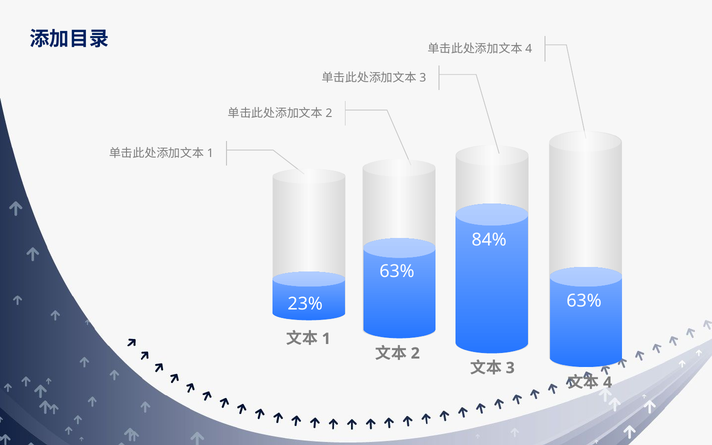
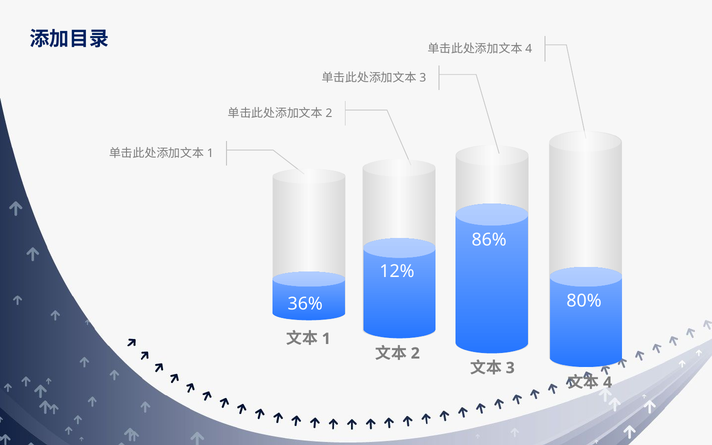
84%: 84% -> 86% (489, 240)
63%: 63% -> 12% (397, 272)
63%: 63% -> 80% (584, 301)
23%: 23% -> 36% (305, 304)
